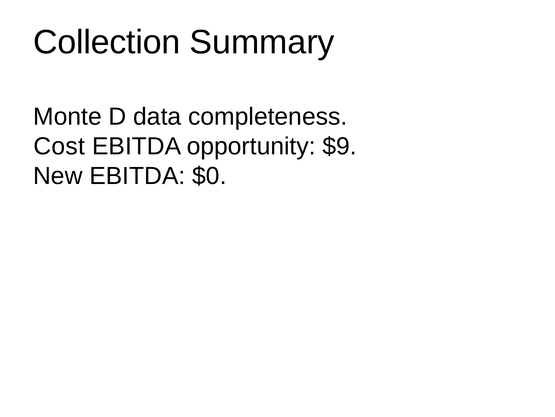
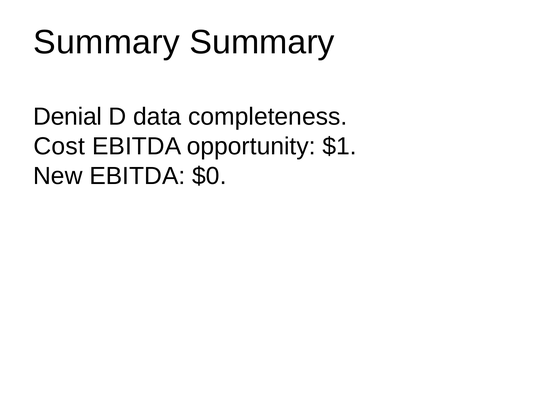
Collection: Collection -> Summary (107, 42)
Monte: Monte -> Denial (68, 116)
$9: $9 -> $1 (340, 146)
